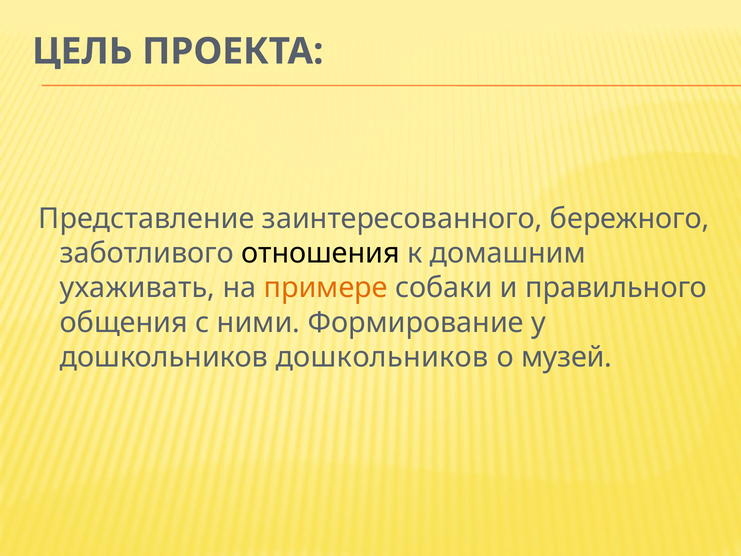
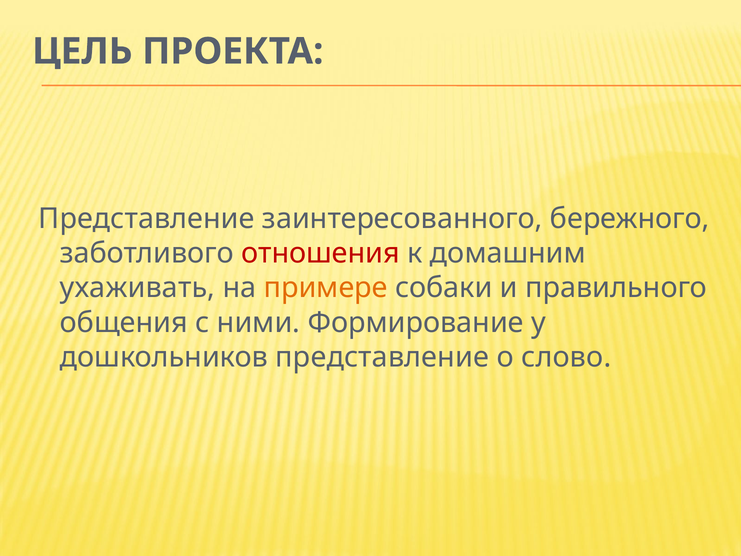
отношения colour: black -> red (321, 253)
дошкольников дошкольников: дошкольников -> представление (382, 357)
музей: музей -> слово (566, 357)
